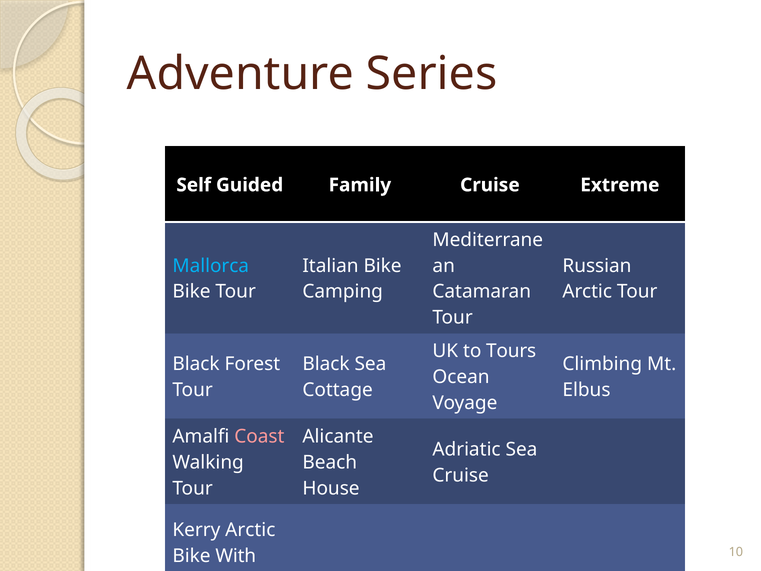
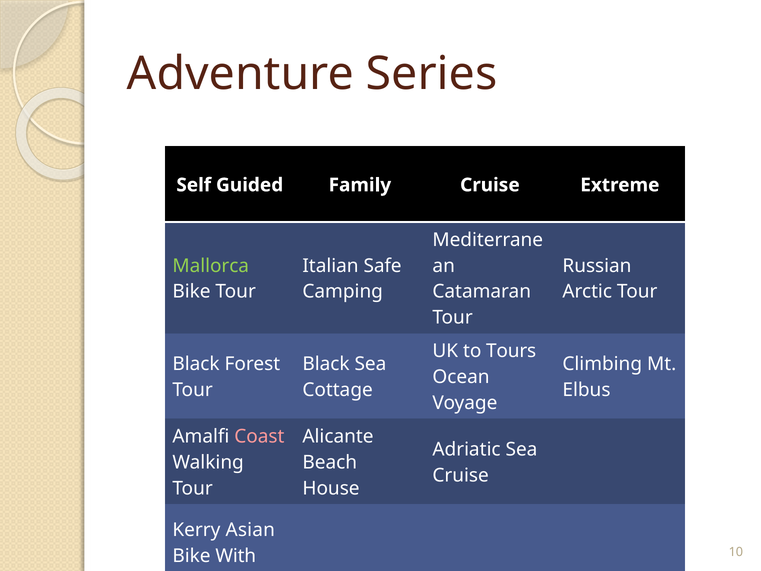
Mallorca colour: light blue -> light green (211, 266)
Italian Bike: Bike -> Safe (383, 266)
Kerry Arctic: Arctic -> Asian (250, 530)
